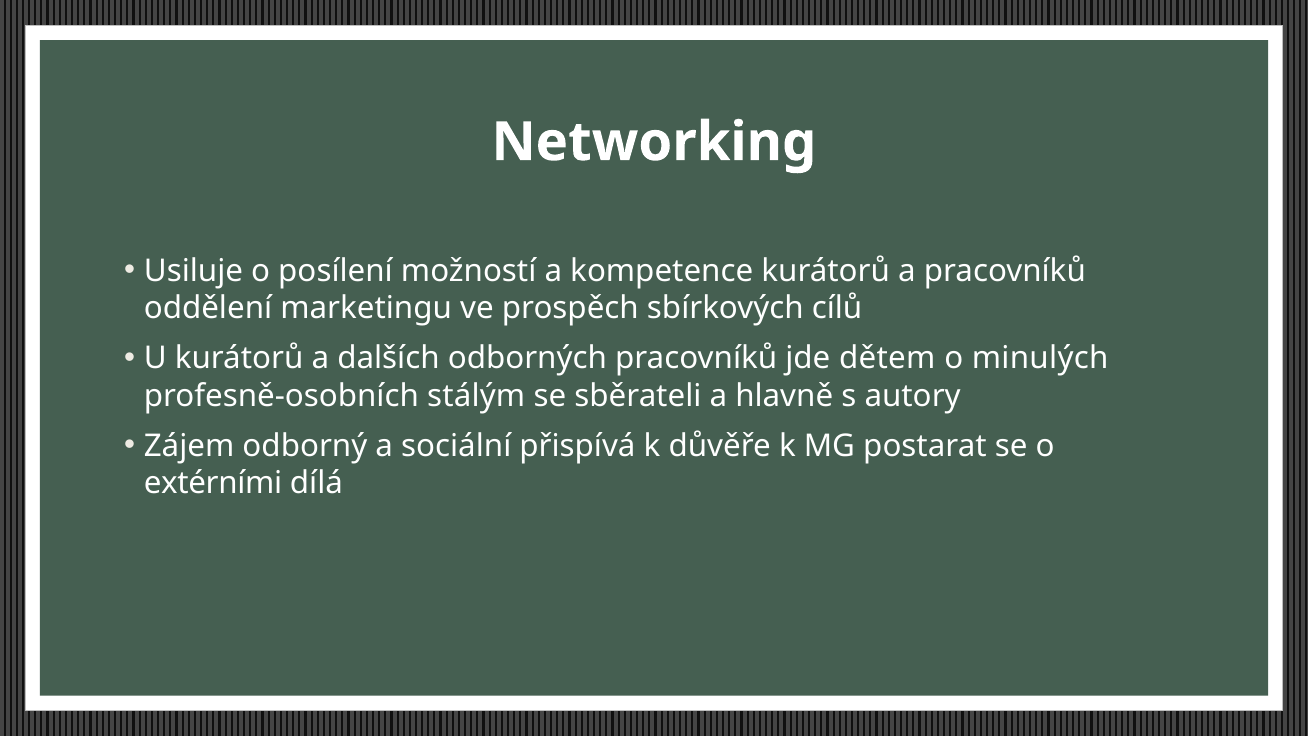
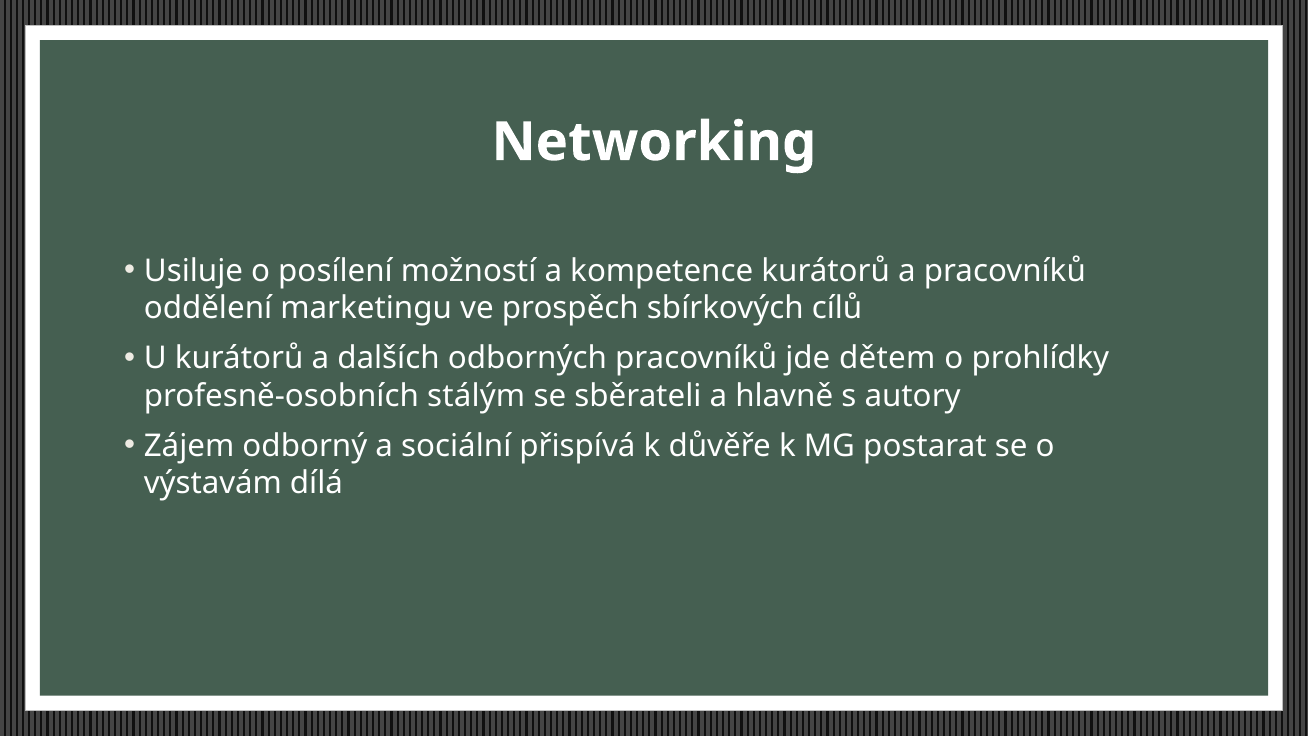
minulých: minulých -> prohlídky (1040, 358)
extérními: extérními -> výstavám (213, 483)
